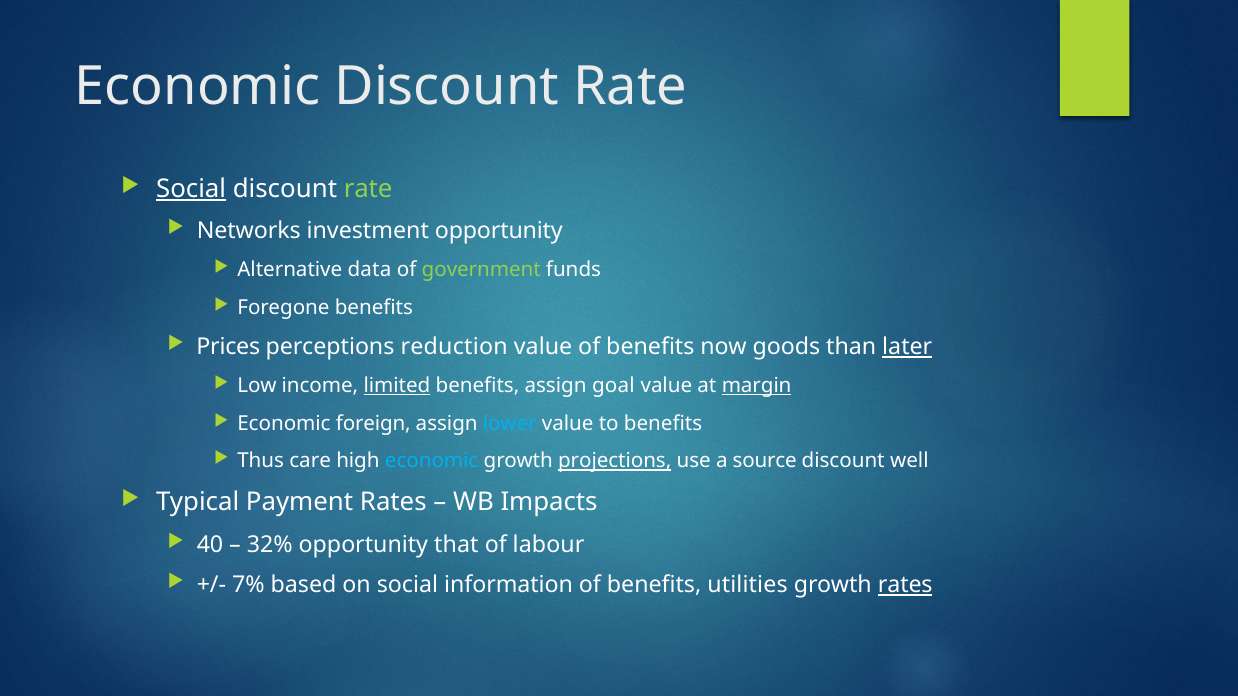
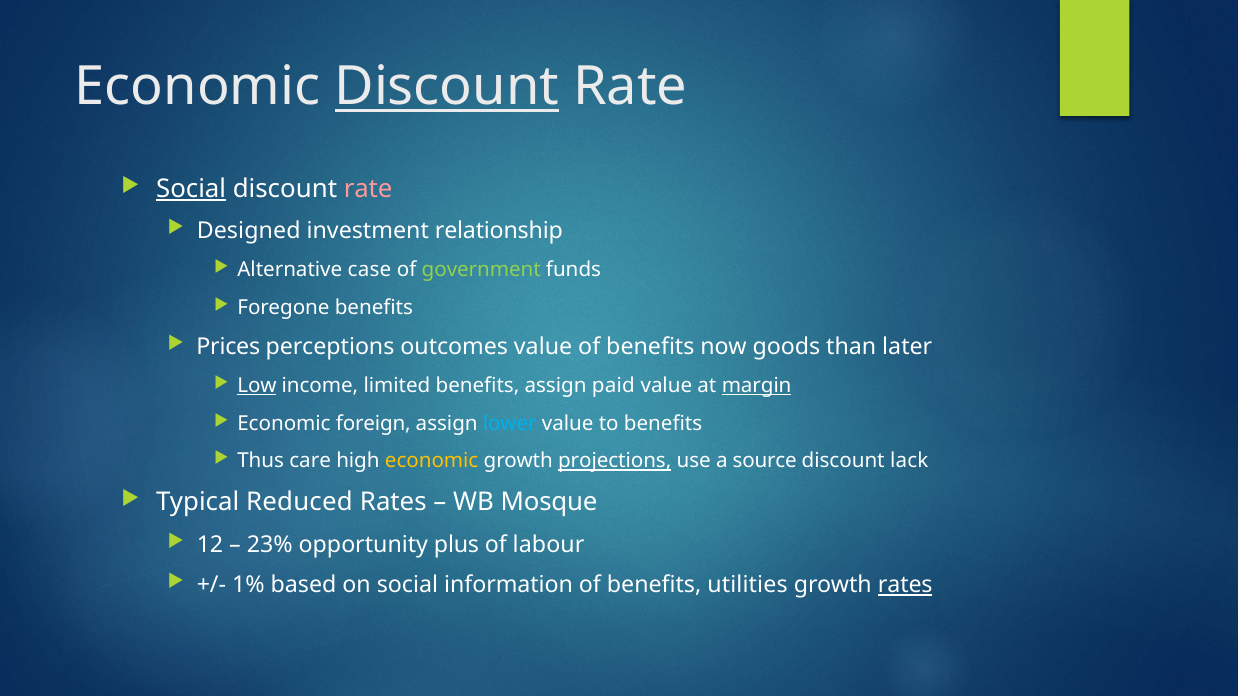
Discount underline: none -> present (447, 87)
rate colour: light green -> pink (368, 189)
Networks: Networks -> Designed (249, 231)
investment opportunity: opportunity -> relationship (499, 231)
data: data -> case (370, 270)
reduction: reduction -> outcomes (454, 347)
later underline: present -> none (907, 347)
Low underline: none -> present (257, 386)
limited underline: present -> none (397, 386)
goal: goal -> paid (613, 386)
economic colour: light blue -> yellow (432, 461)
well: well -> lack (909, 461)
Payment: Payment -> Reduced (299, 503)
Impacts: Impacts -> Mosque (549, 503)
40: 40 -> 12 (210, 545)
32%: 32% -> 23% (270, 545)
that: that -> plus (457, 545)
7%: 7% -> 1% (248, 585)
